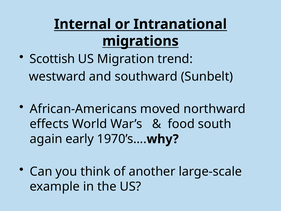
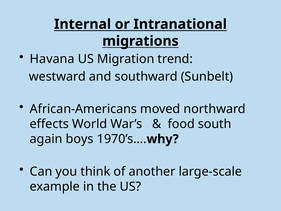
Scottish: Scottish -> Havana (52, 59)
early: early -> boys (80, 139)
